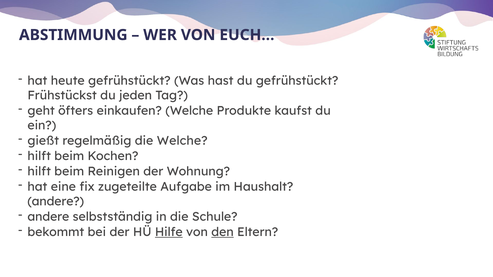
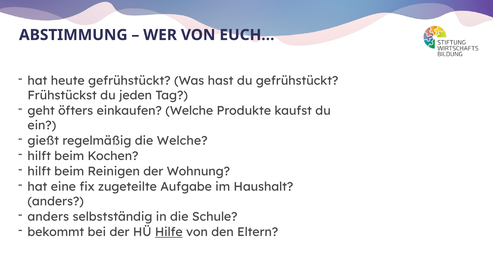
andere: andere -> anders (56, 202)
andere: andere -> anders (48, 217)
den underline: present -> none (222, 232)
